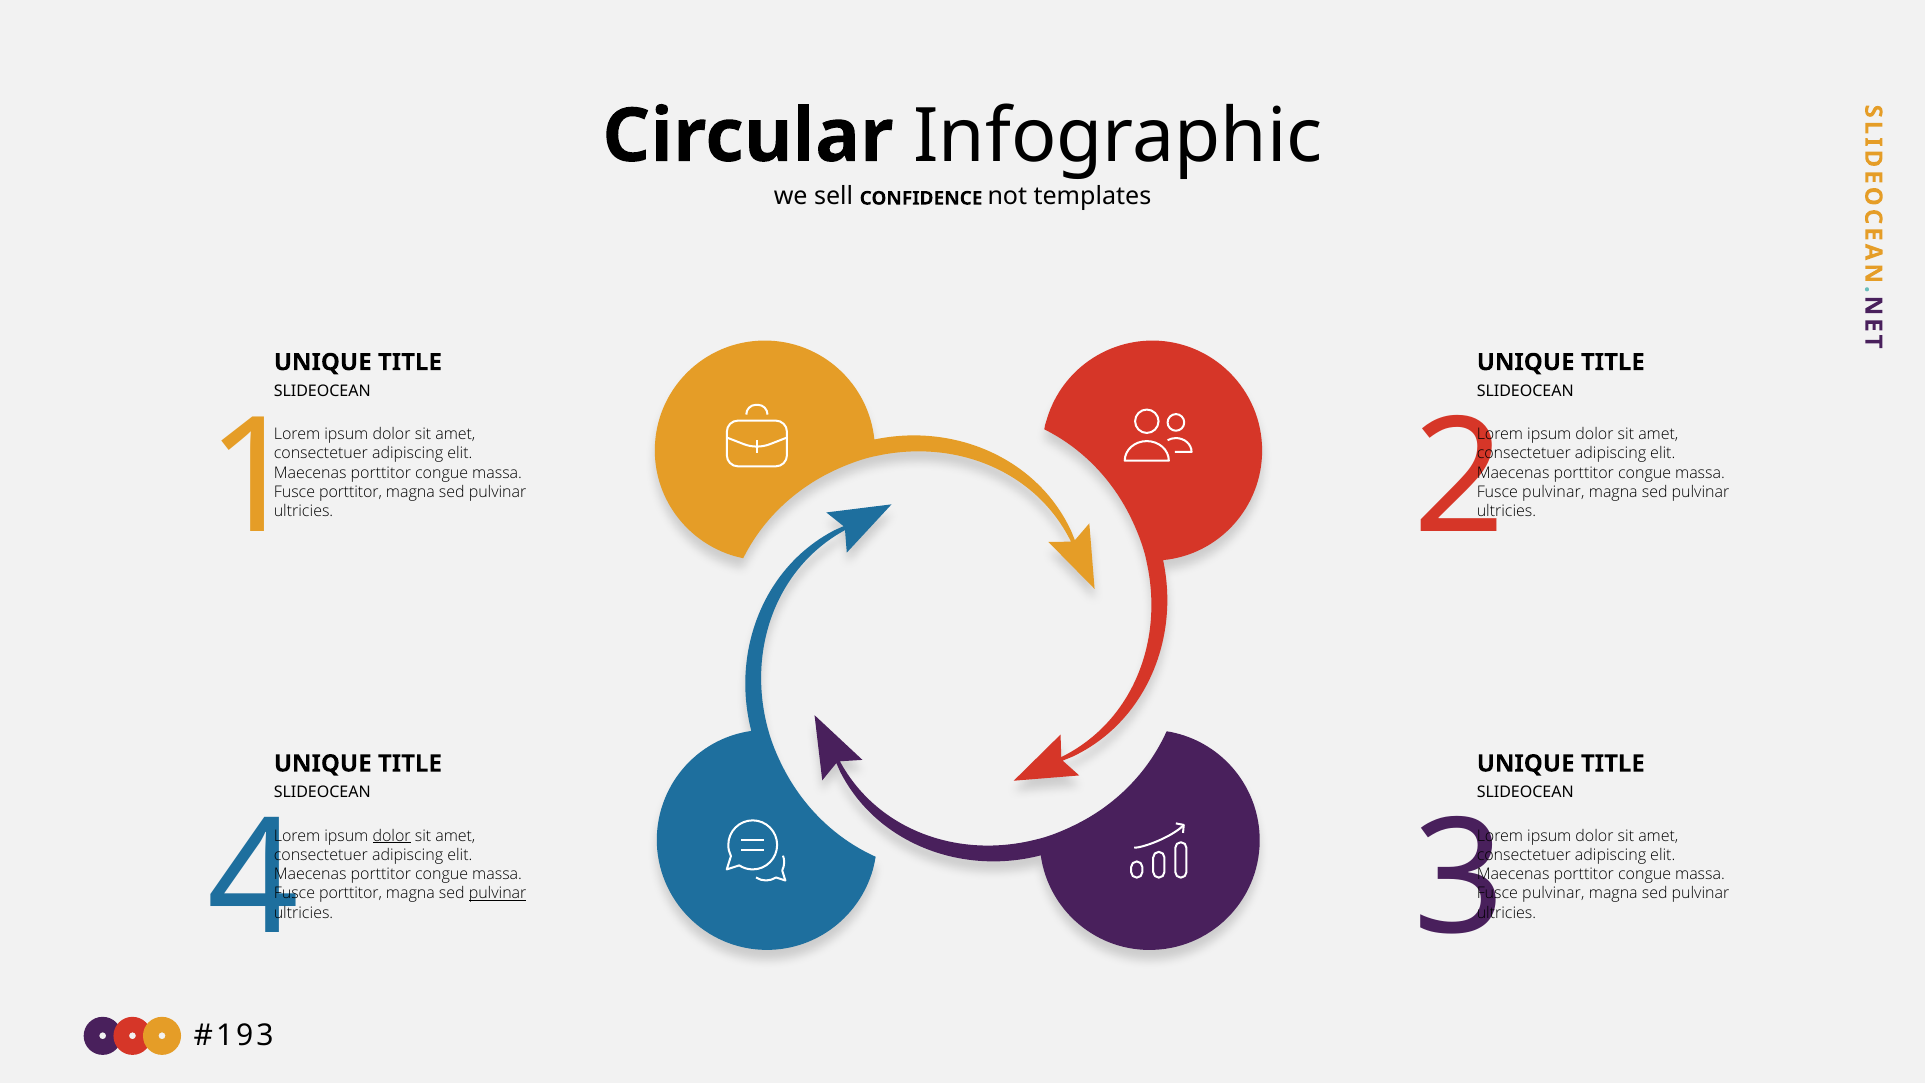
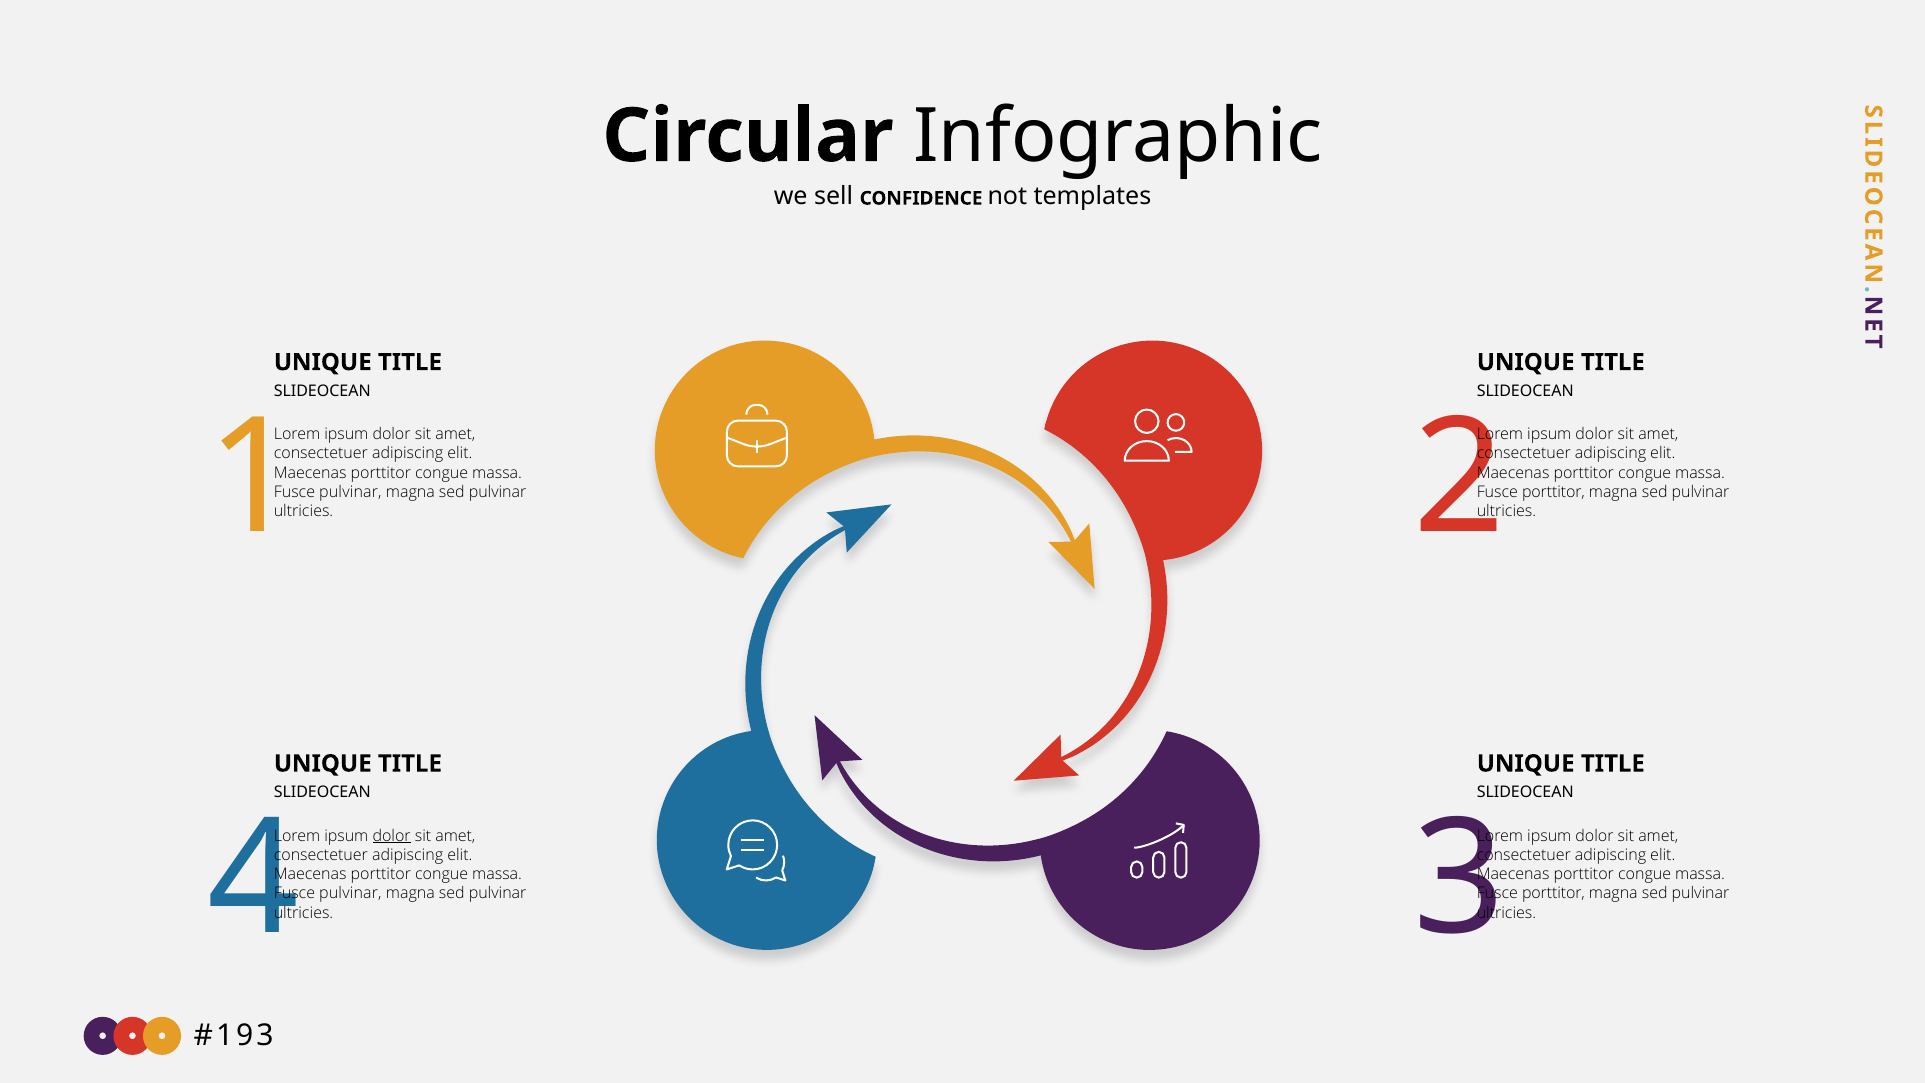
porttitor: porttitor -> pulvinar (350, 492)
pulvinar: pulvinar -> porttitor (1553, 492)
porttitor: porttitor -> pulvinar (350, 893)
pulvinar underline: present -> none (498, 893)
pulvinar: pulvinar -> porttitor (1553, 893)
